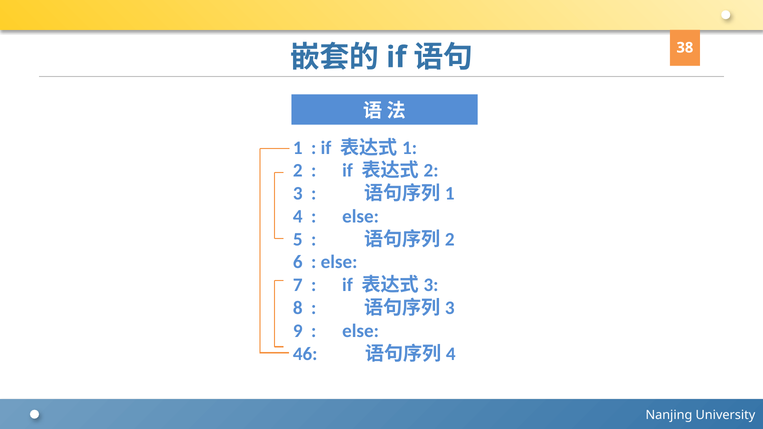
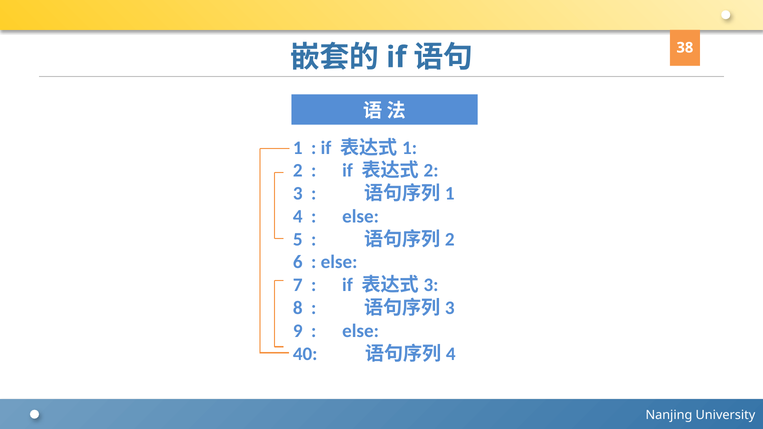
46: 46 -> 40 (305, 354)
